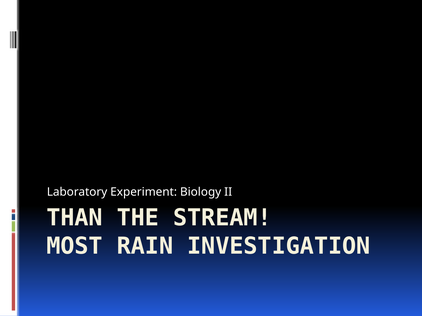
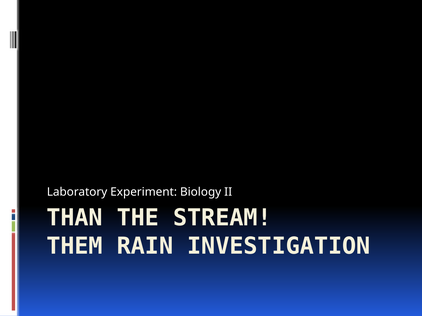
MOST: MOST -> THEM (75, 246)
